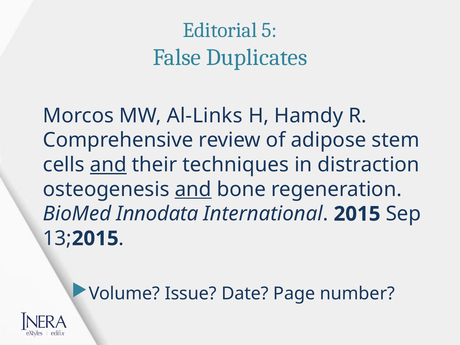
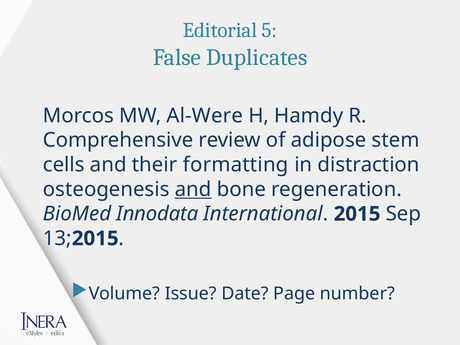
Al-Links: Al-Links -> Al-Were (205, 116)
and underline: present -> none (108, 165)
techniques: techniques -> formatting (236, 165)
